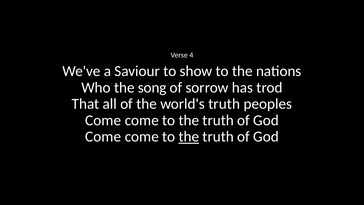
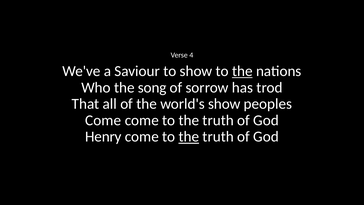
the underline: none -> present (242, 71)
world's truth: truth -> show (224, 104)
Come: Come -> Henry (103, 137)
